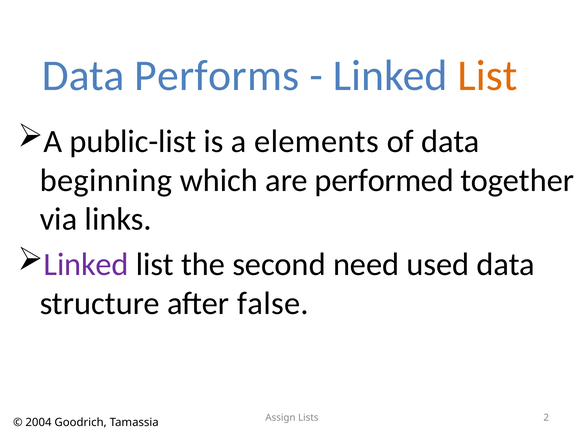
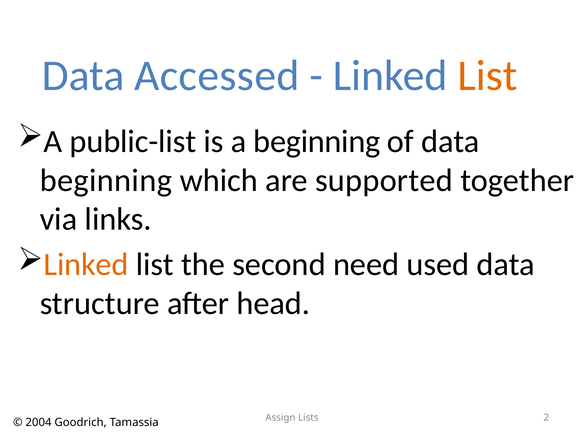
Performs: Performs -> Accessed (217, 76)
a elements: elements -> beginning (317, 141)
performed: performed -> supported (384, 180)
Linked colour: purple -> orange (86, 265)
false: false -> head (273, 304)
